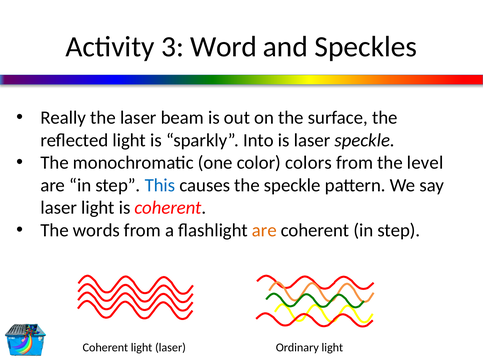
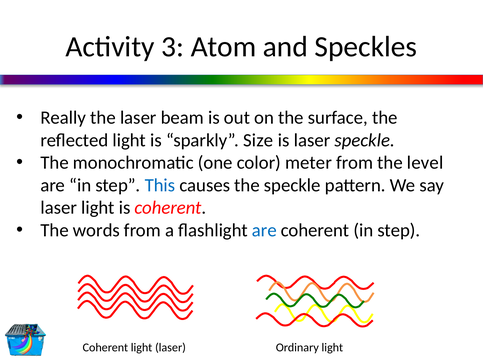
Word: Word -> Atom (224, 47)
Into: Into -> Size (258, 140)
colors: colors -> meter (309, 163)
are colour: orange -> blue (264, 230)
